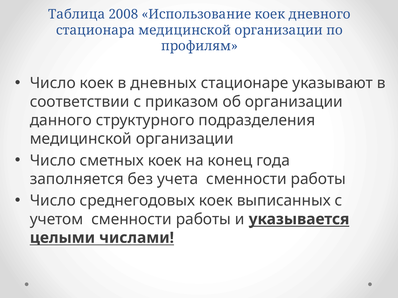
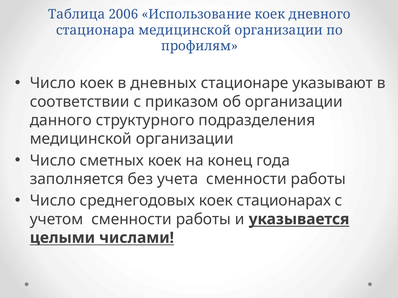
2008: 2008 -> 2006 (123, 14)
выписанных: выписанных -> стационарах (284, 201)
